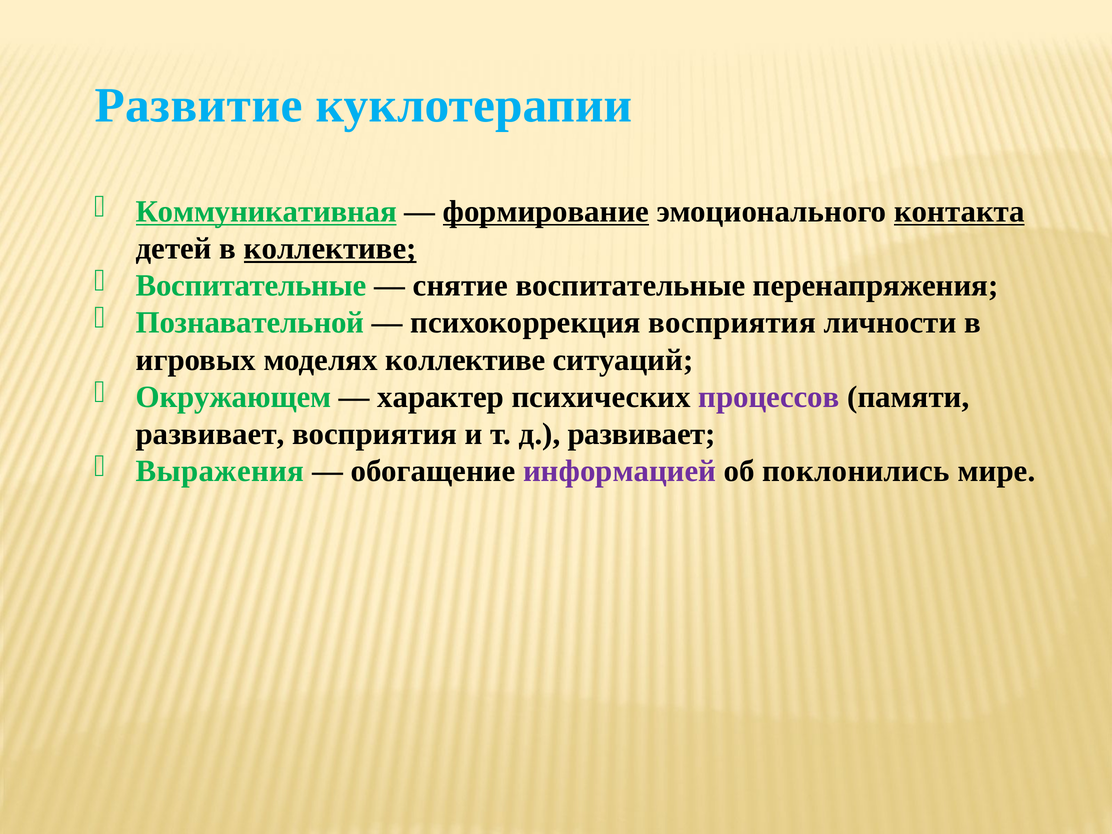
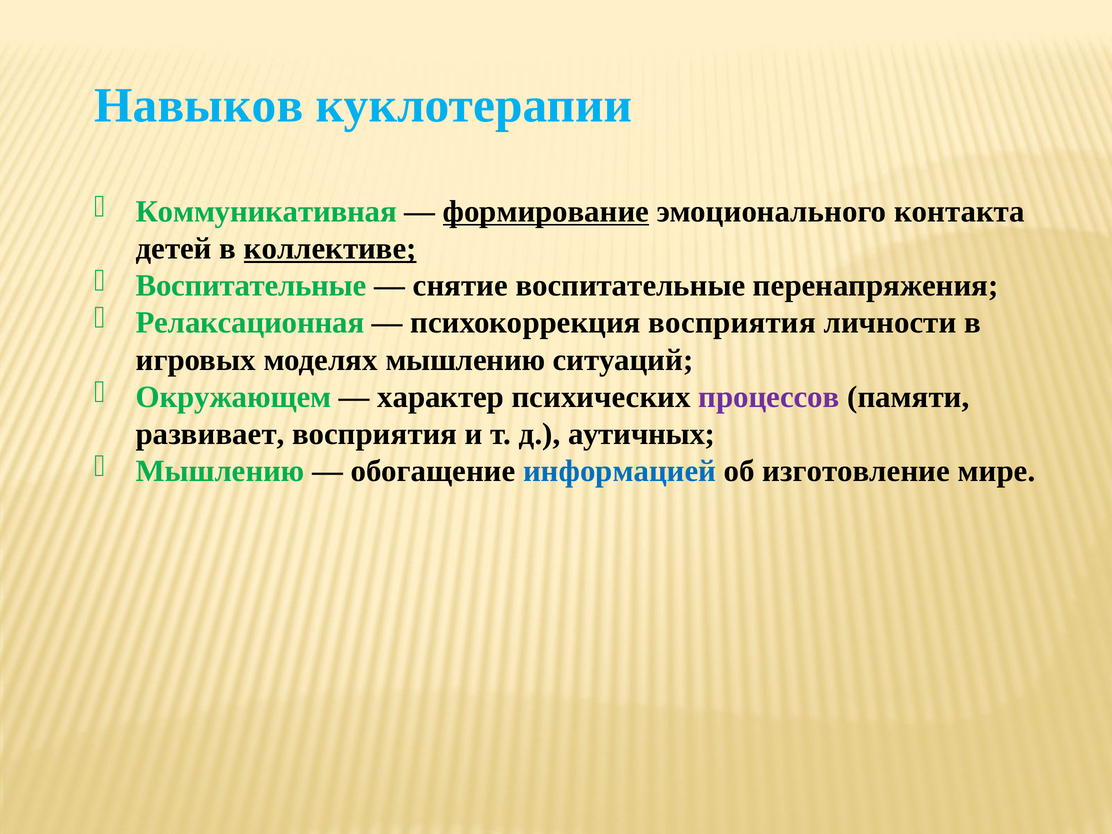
Развитие: Развитие -> Навыков (199, 105)
Коммуникативная underline: present -> none (266, 211)
контакта underline: present -> none (959, 211)
Познавательной: Познавательной -> Релаксационная (250, 323)
моделях коллективе: коллективе -> мышлению (465, 360)
д развивает: развивает -> аутичных (642, 434)
Выражения: Выражения -> Мышлению (220, 471)
информацией colour: purple -> blue (620, 471)
поклонились: поклонились -> изготовление (856, 471)
